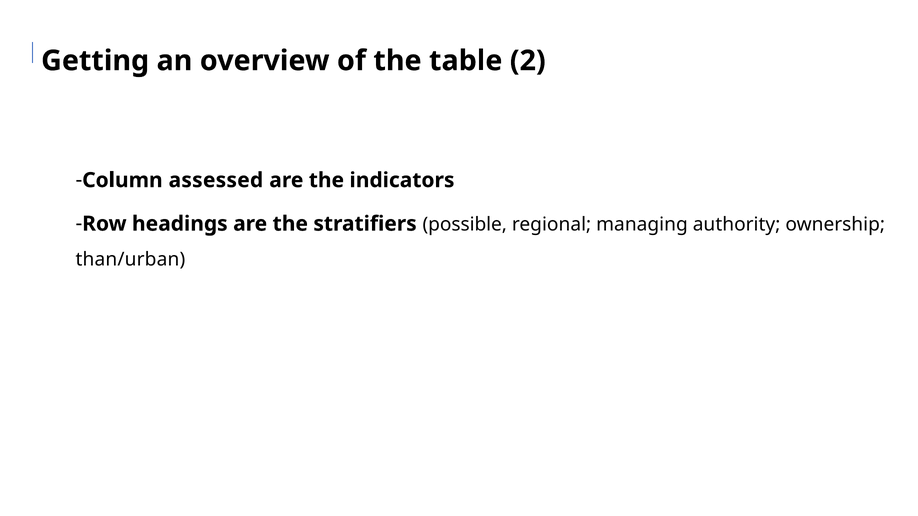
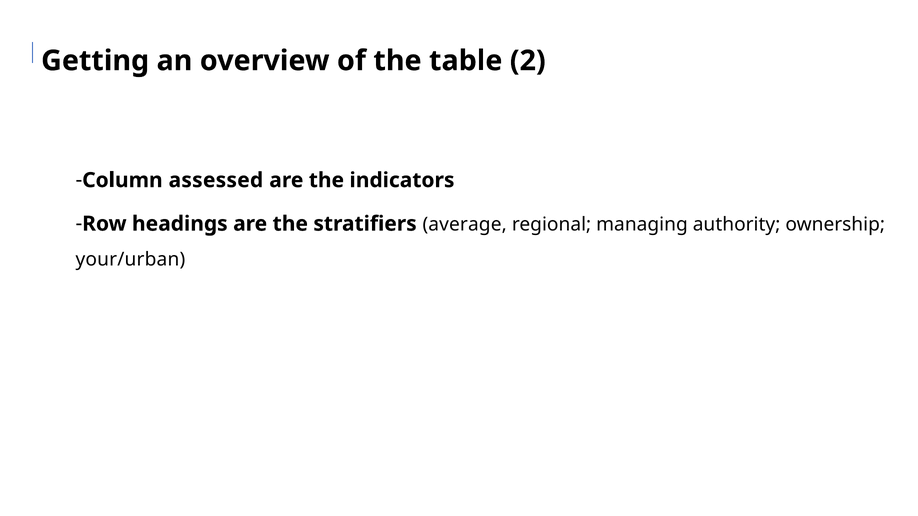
possible: possible -> average (465, 225)
than/urban: than/urban -> your/urban (130, 259)
